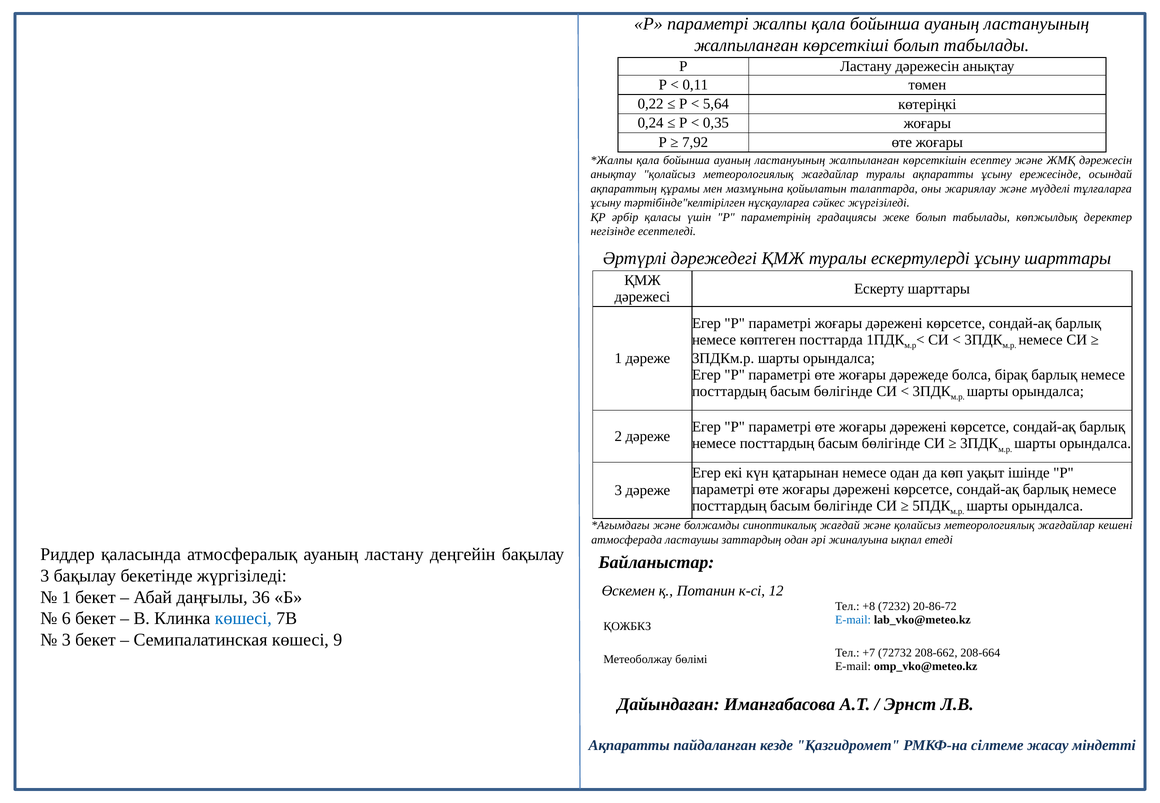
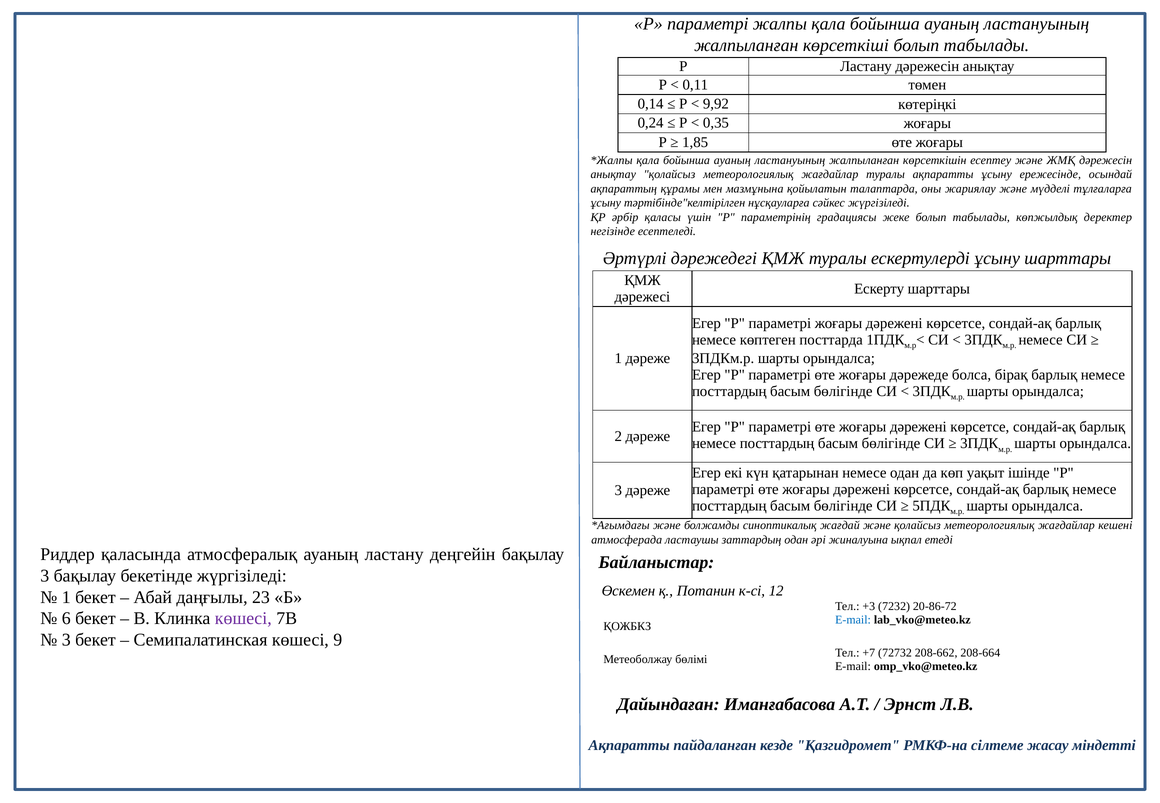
0,22: 0,22 -> 0,14 (651, 104)
5,64: 5,64 -> 9,92 (716, 104)
7,92: 7,92 -> 1,85 (695, 142)
36: 36 -> 23 (261, 597)
+8: +8 -> +3 (869, 607)
көшесі colour: blue -> purple (243, 619)
